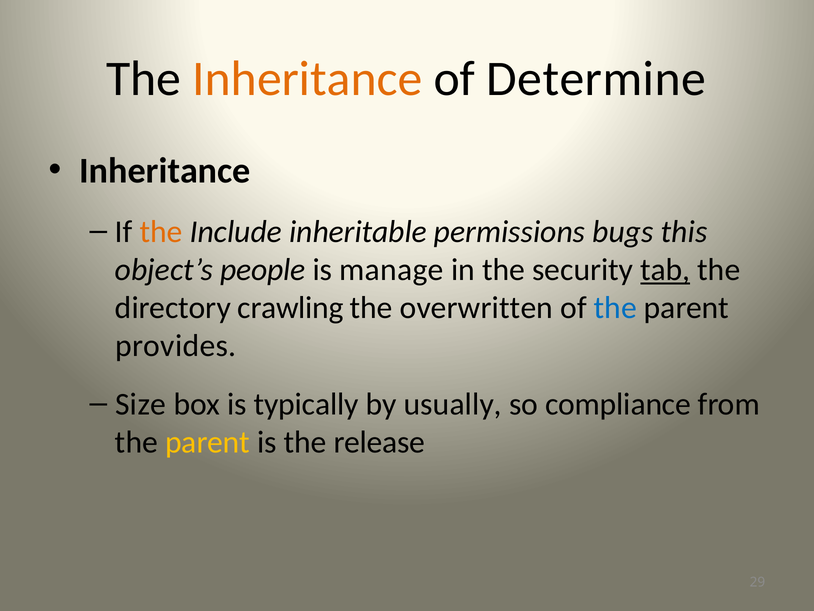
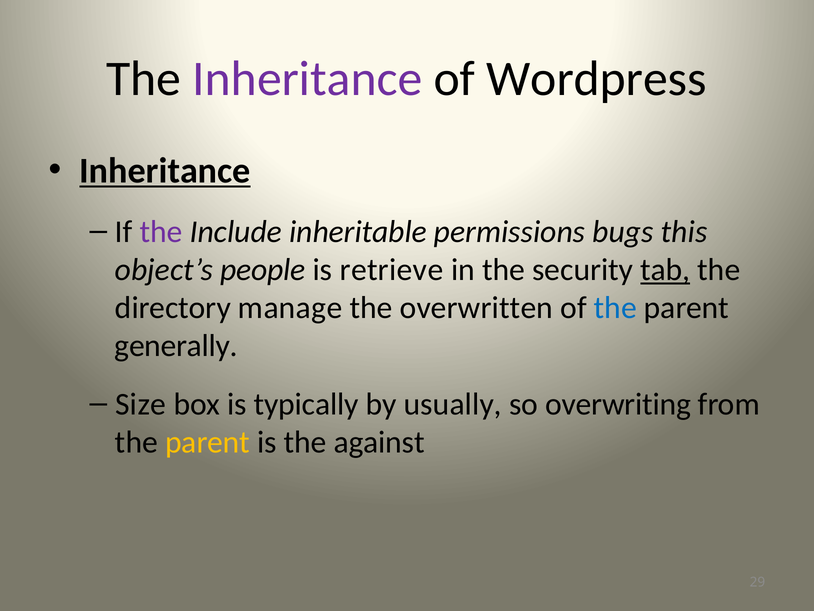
Inheritance colour: orange -> purple (307, 79)
Determine: Determine -> Wordpress (597, 79)
Inheritance underline: none -> present (165, 171)
the colour: orange -> purple (161, 232)
manage: manage -> retrieve (391, 270)
crawling: crawling -> manage (290, 308)
provides: provides -> generally (176, 346)
compliance: compliance -> overwriting (618, 404)
release: release -> against (379, 442)
